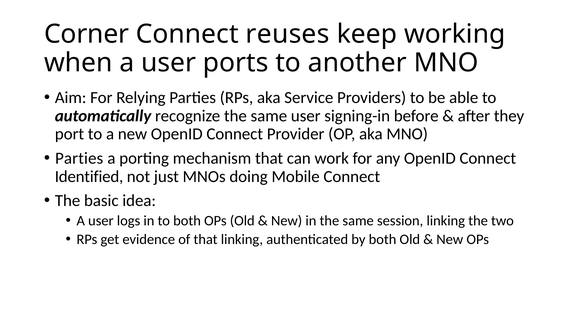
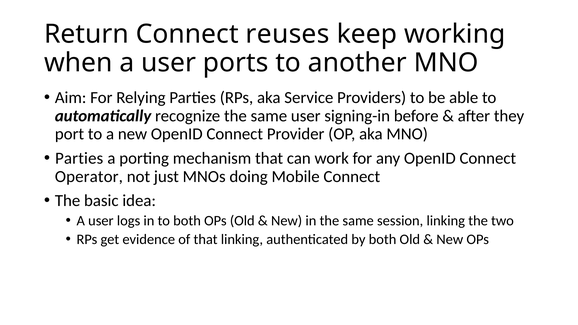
Corner: Corner -> Return (86, 34)
Identified: Identified -> Operator (89, 177)
